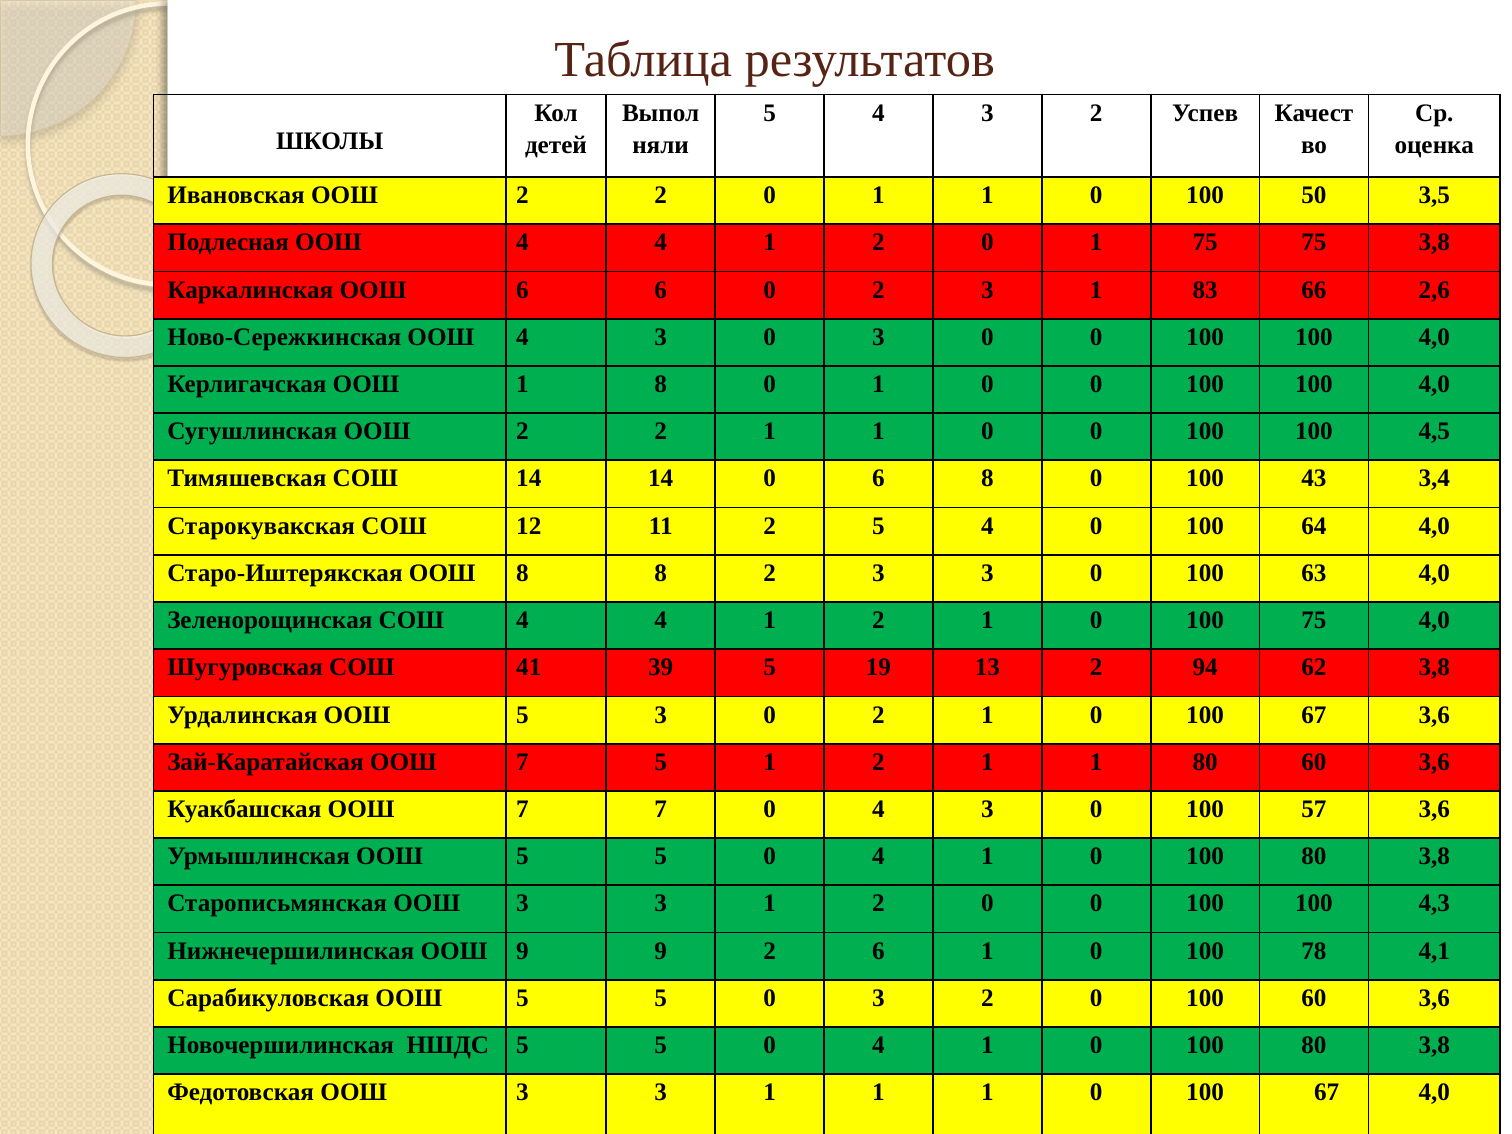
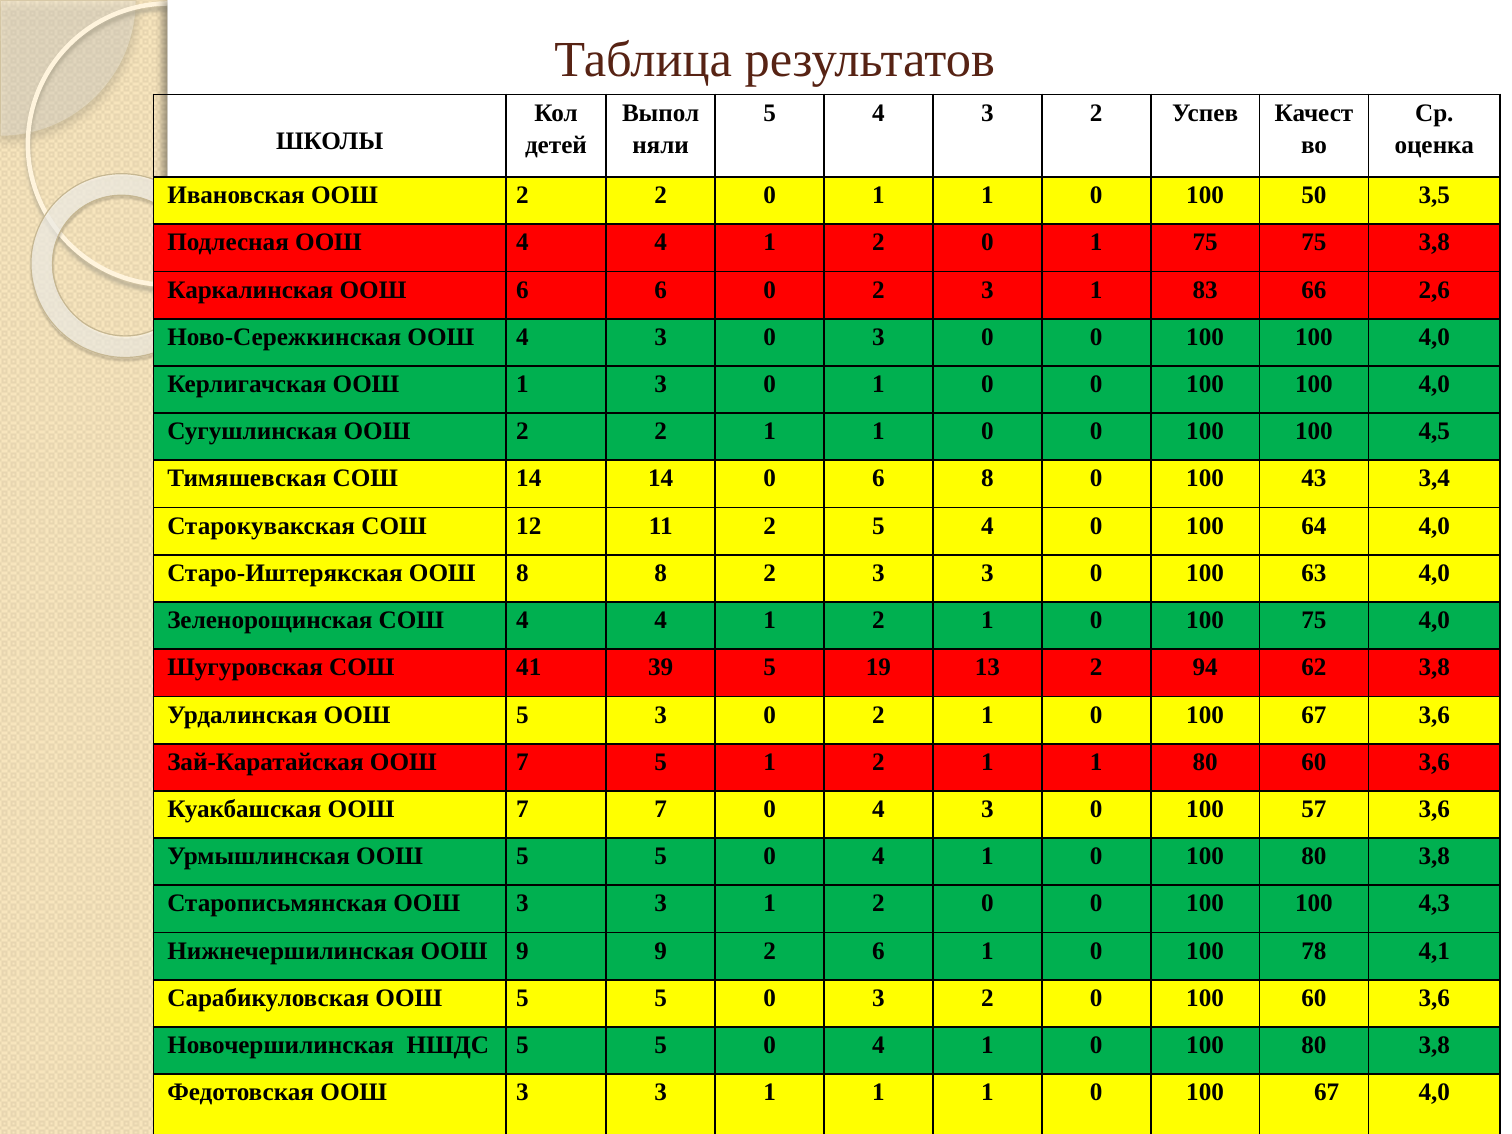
1 8: 8 -> 3 (661, 384)
